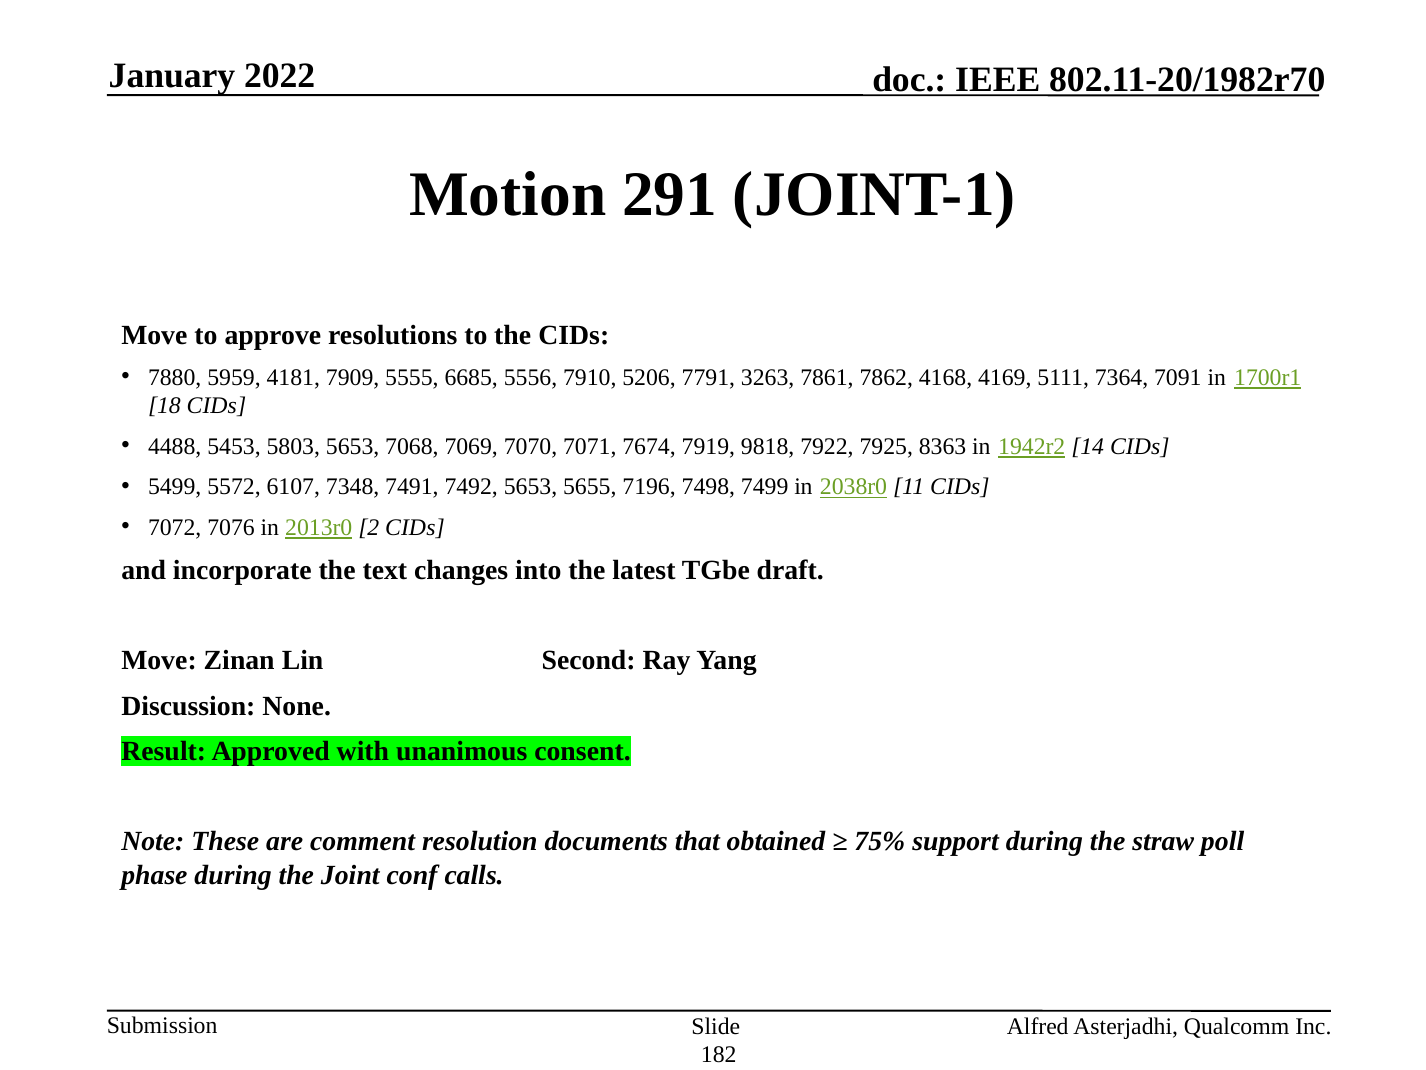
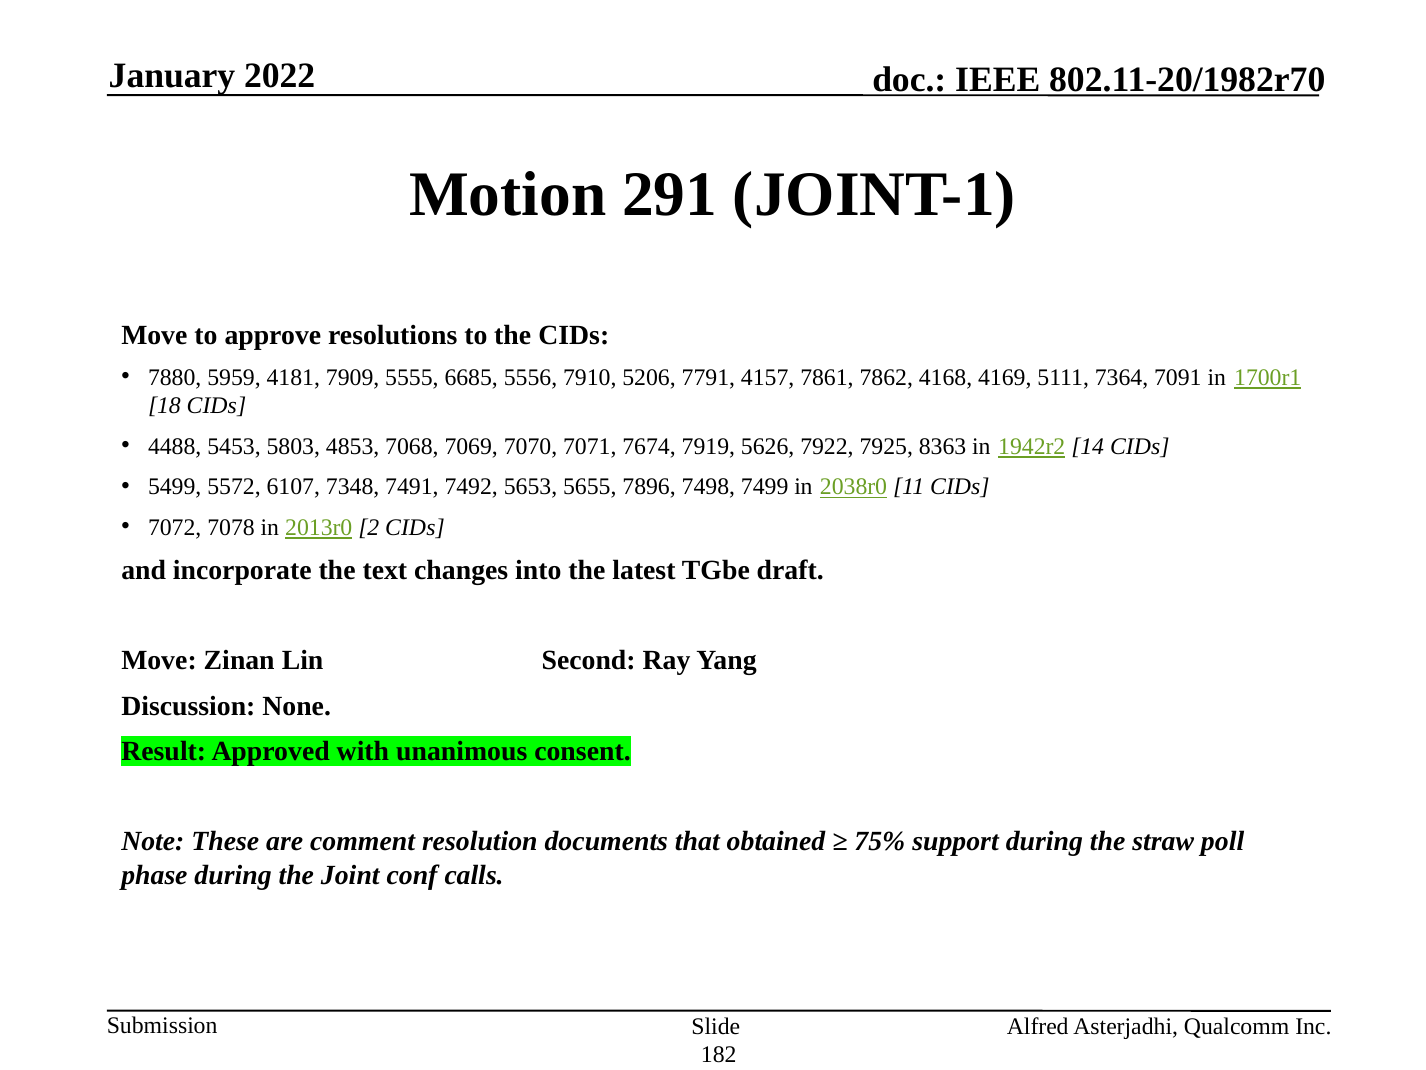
3263: 3263 -> 4157 (768, 377)
5803 5653: 5653 -> 4853 (353, 446)
9818: 9818 -> 5626 (768, 446)
7196: 7196 -> 7896 (649, 487)
7076: 7076 -> 7078 (231, 527)
